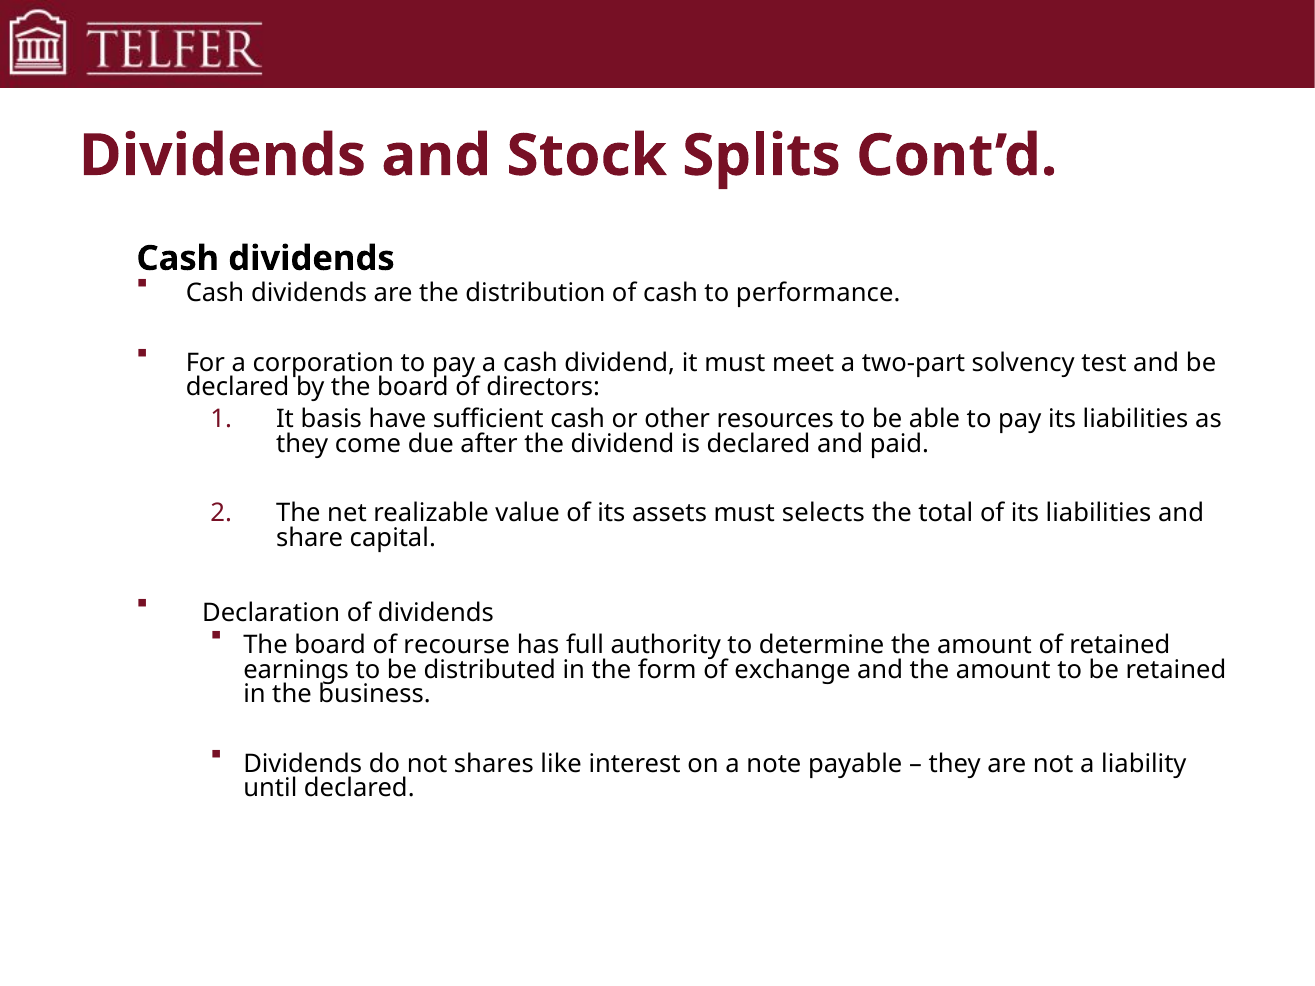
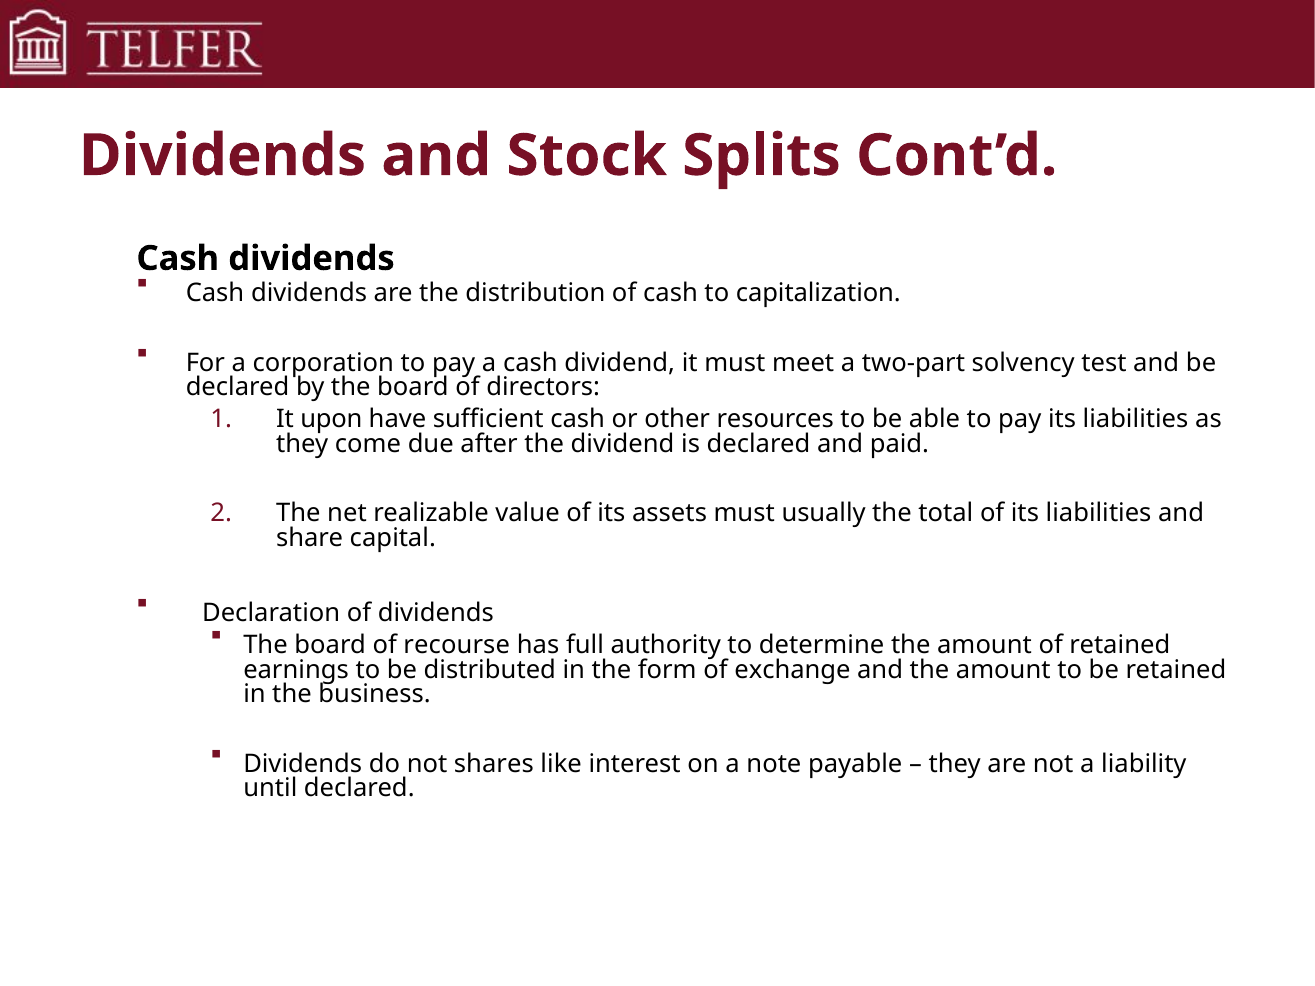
performance: performance -> capitalization (818, 293)
basis: basis -> upon (331, 419)
selects: selects -> usually (824, 514)
